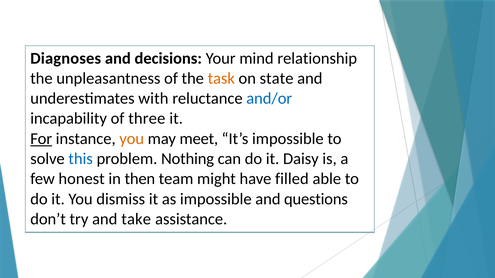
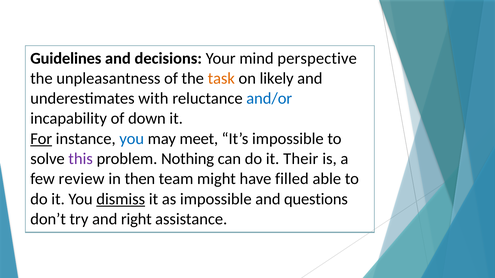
Diagnoses: Diagnoses -> Guidelines (66, 58)
relationship: relationship -> perspective (317, 58)
state: state -> likely (277, 78)
three: three -> down (147, 119)
you colour: orange -> blue (132, 139)
this colour: blue -> purple (81, 159)
Daisy: Daisy -> Their (301, 159)
honest: honest -> review (82, 179)
dismiss underline: none -> present (121, 199)
take: take -> right (136, 219)
